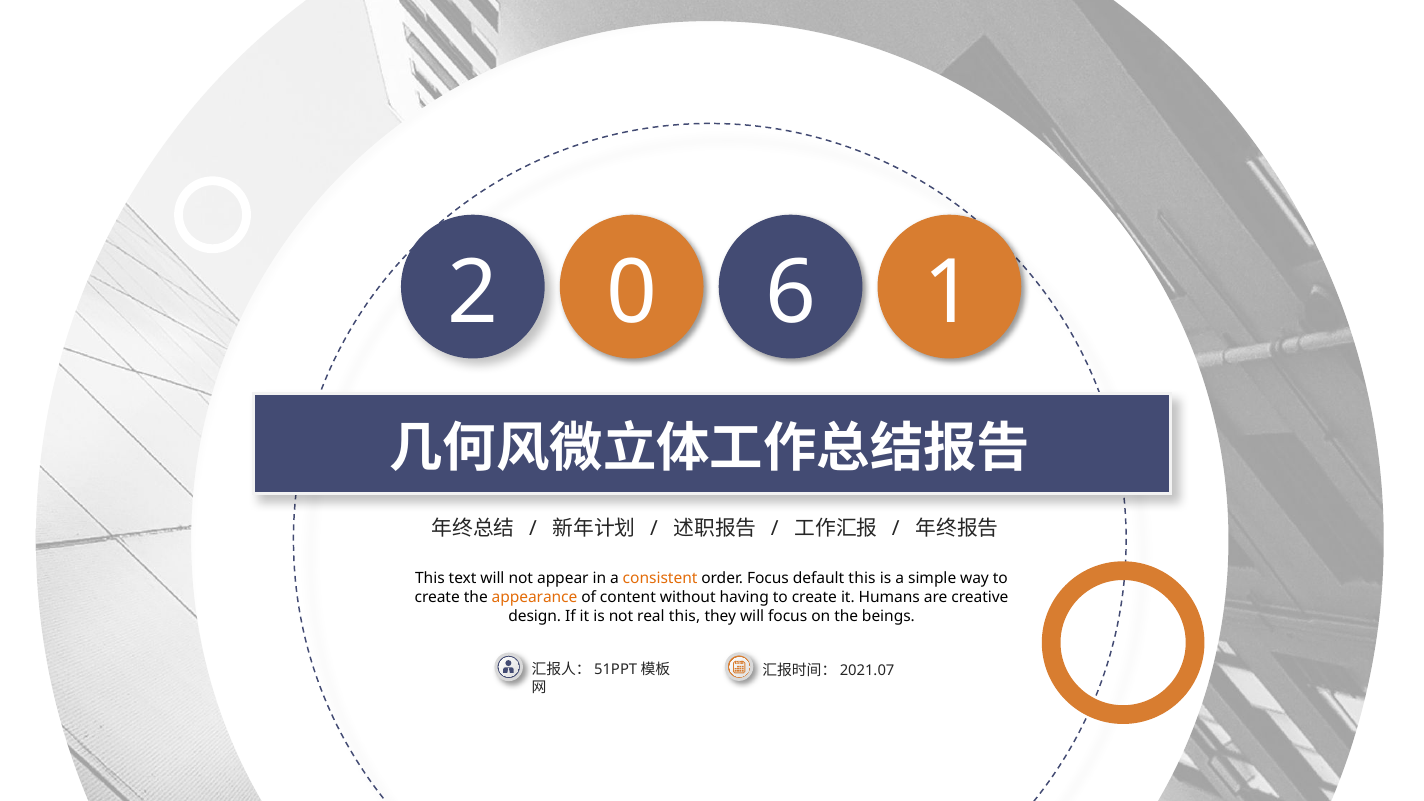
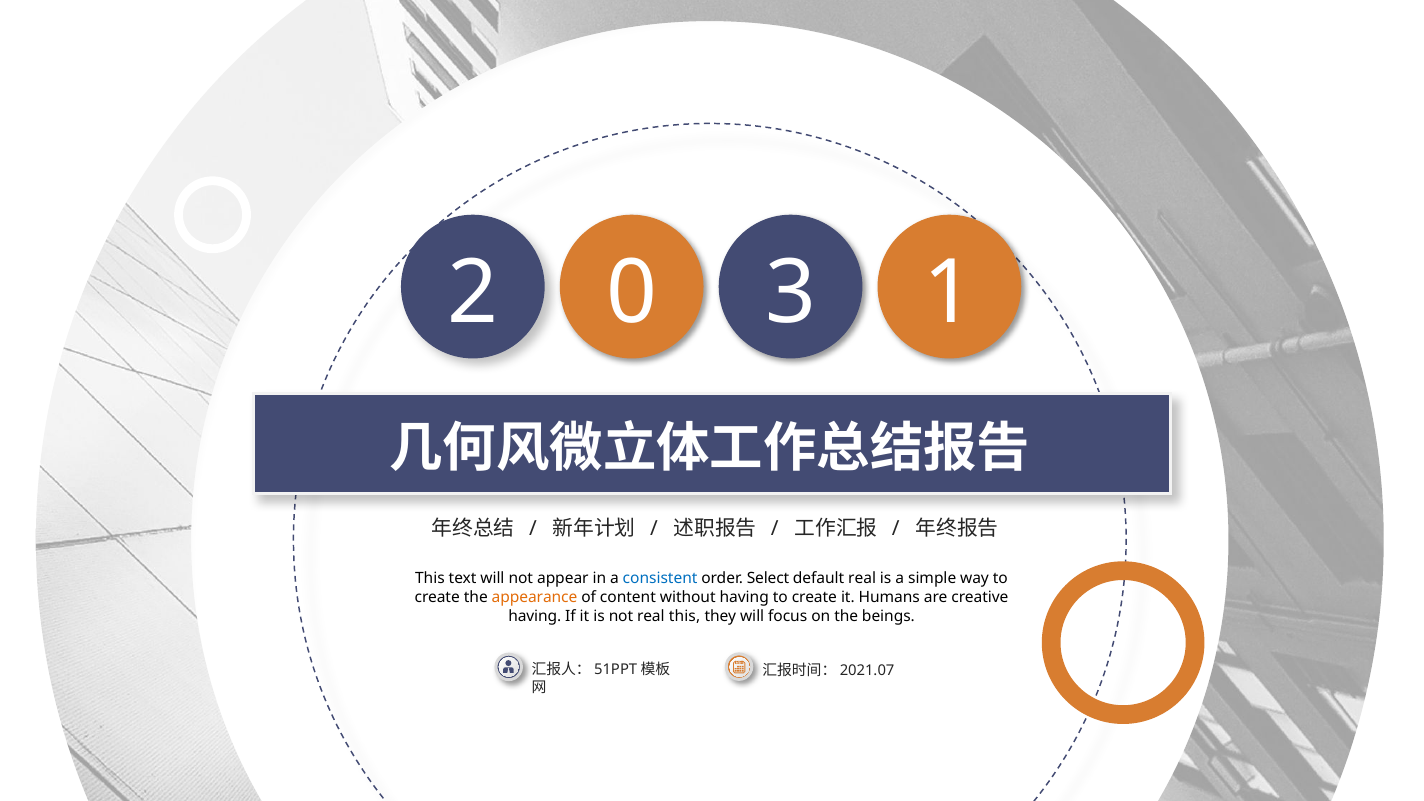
6: 6 -> 3 (790, 293)
consistent colour: orange -> blue (660, 579)
order Focus: Focus -> Select (768, 579)
default this: this -> real (862, 579)
design: design -> having (535, 616)
